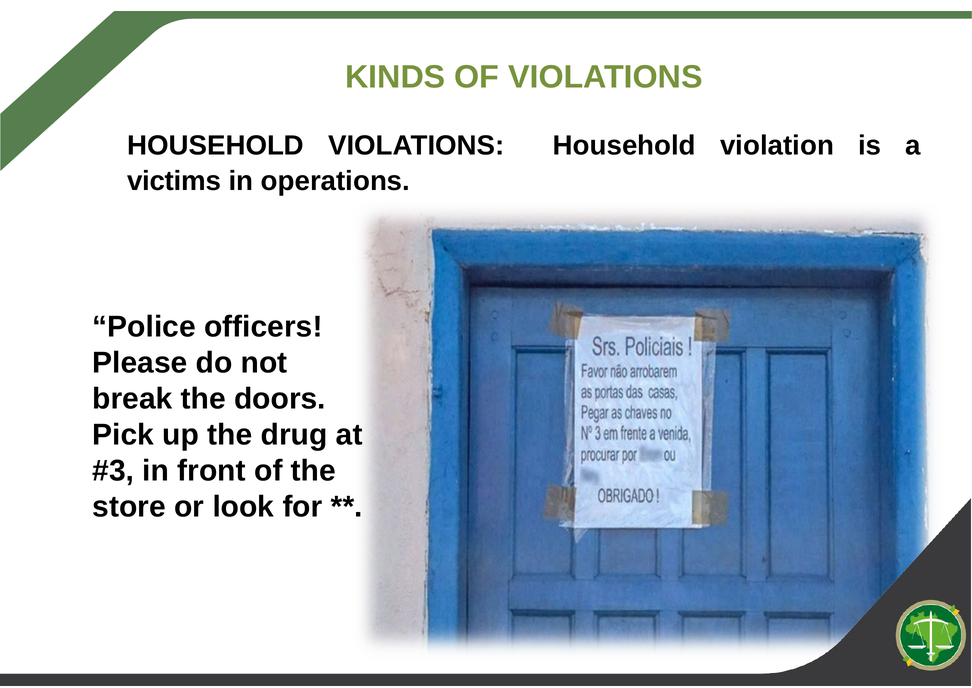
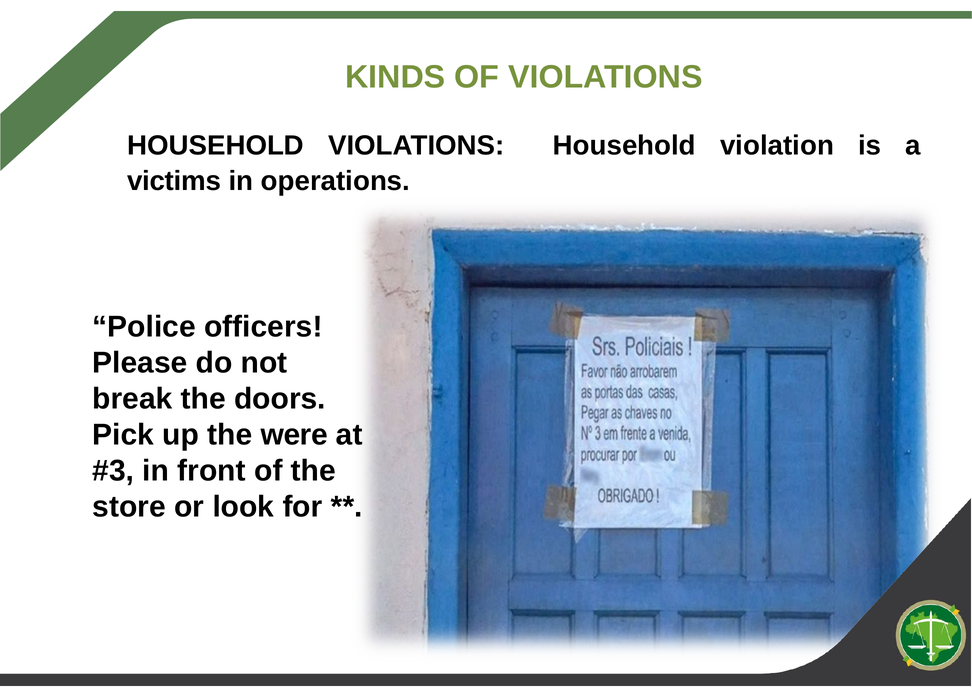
drug: drug -> were (294, 434)
